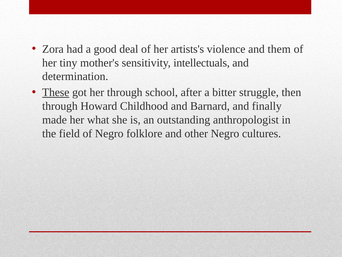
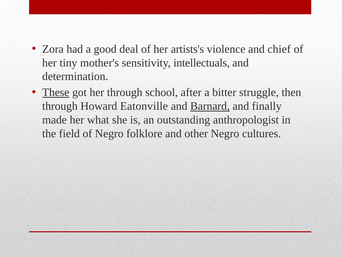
them: them -> chief (279, 49)
Childhood: Childhood -> Eatonville (144, 106)
Barnard underline: none -> present (210, 106)
